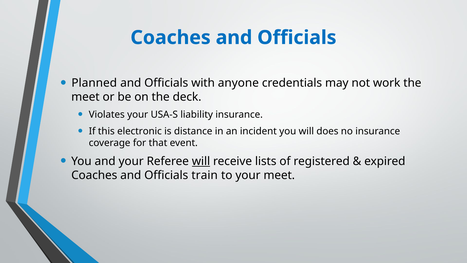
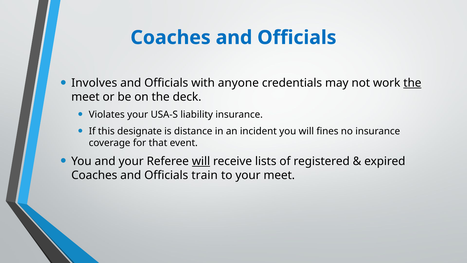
Planned: Planned -> Involves (94, 83)
the underline: none -> present (412, 83)
electronic: electronic -> designate (140, 131)
does: does -> fines (327, 131)
